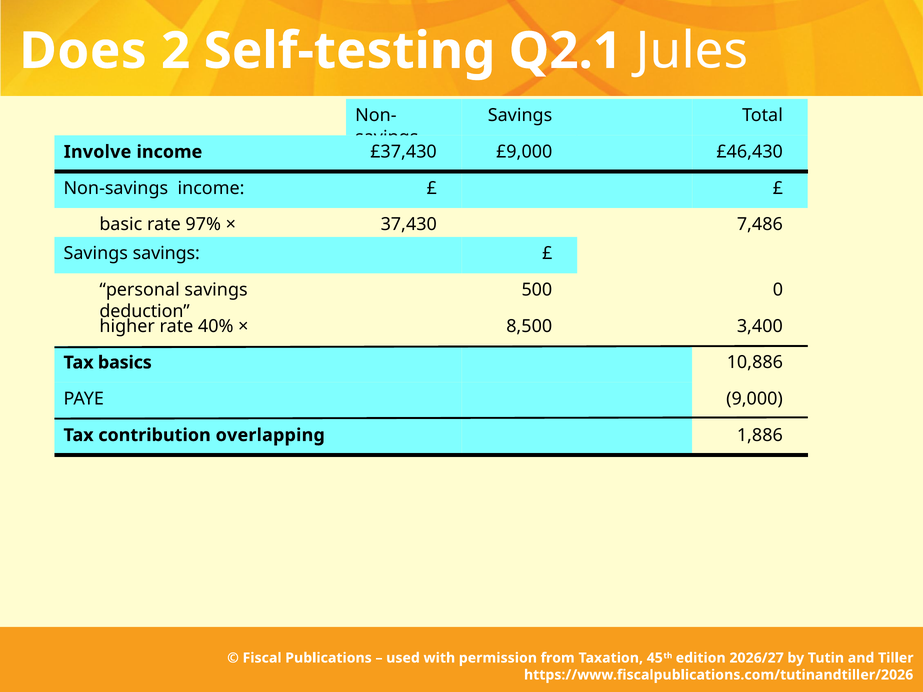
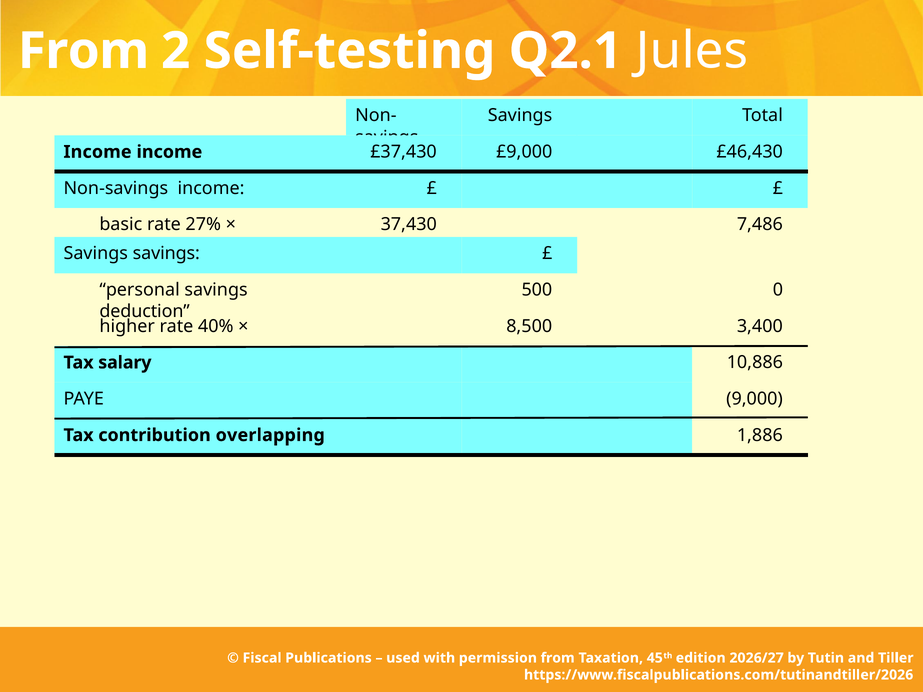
Does: Does -> From (83, 51)
Involve: Involve -> Income (98, 152)
97%: 97% -> 27% (203, 225)
basics: basics -> salary (125, 363)
